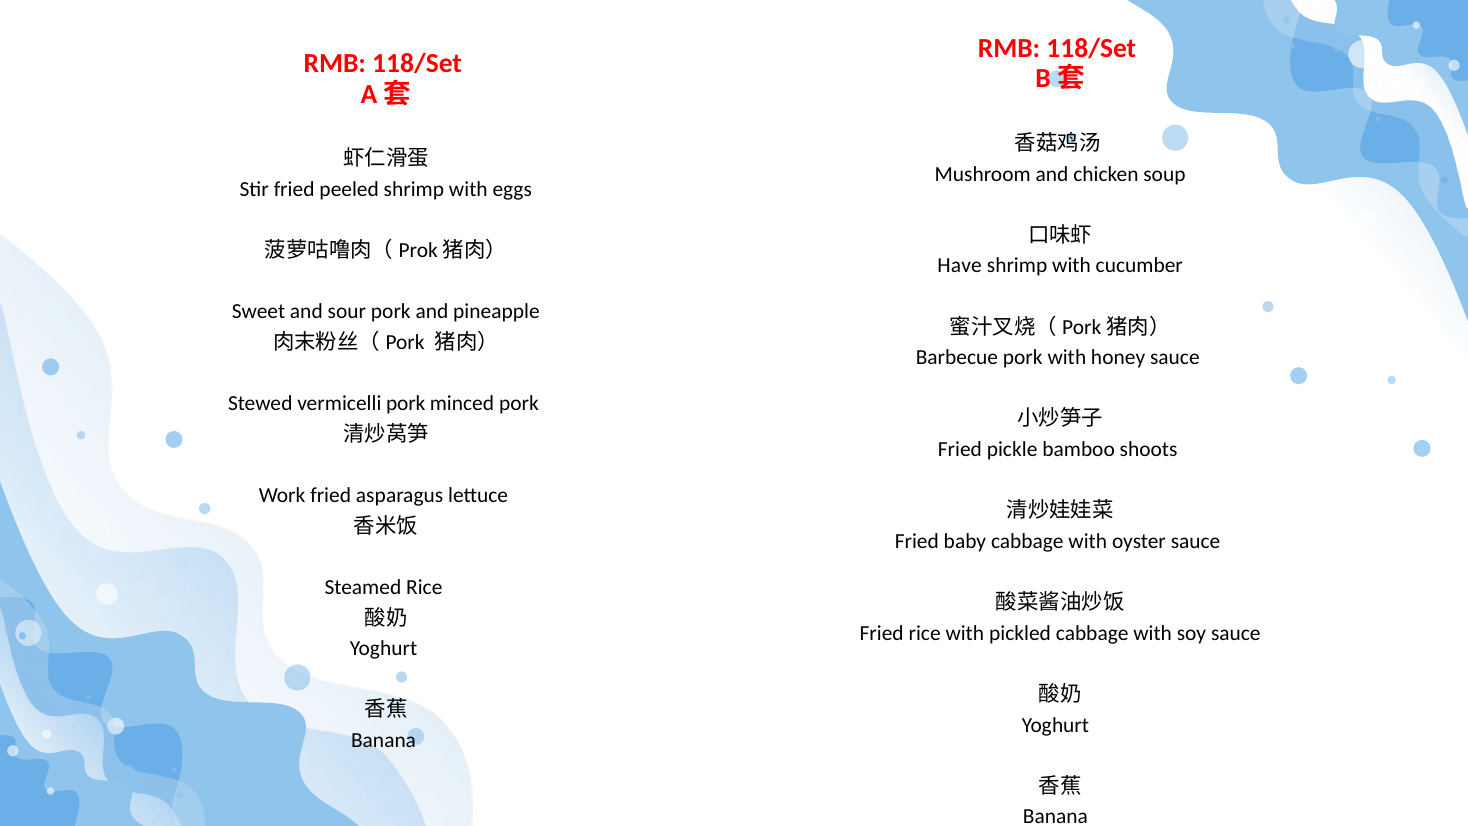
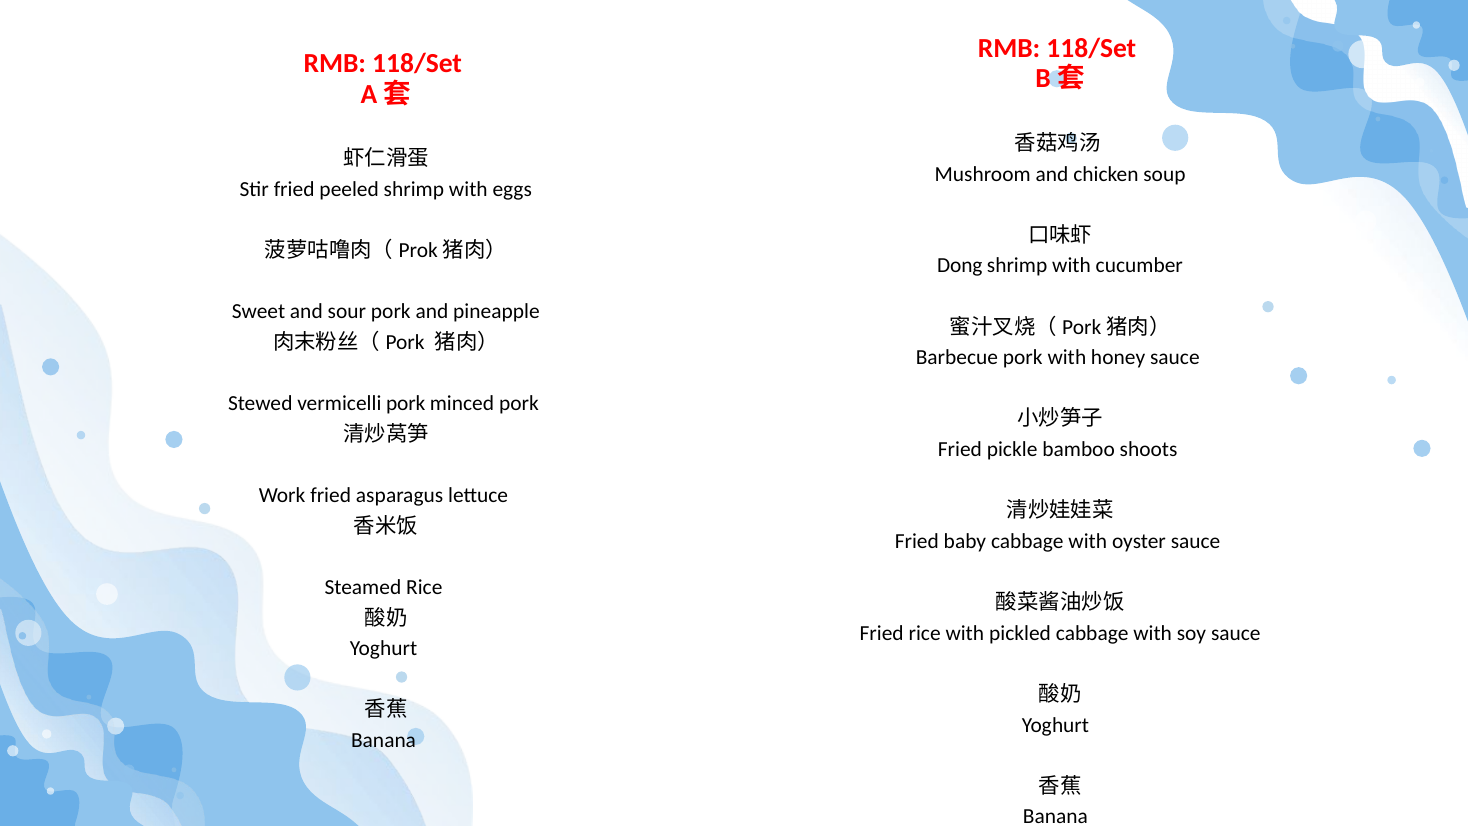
Have: Have -> Dong (960, 266)
